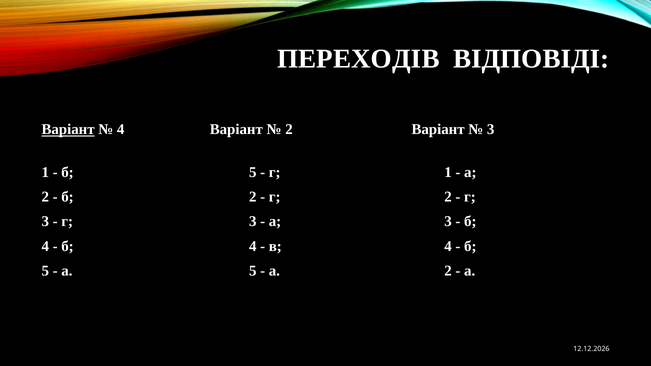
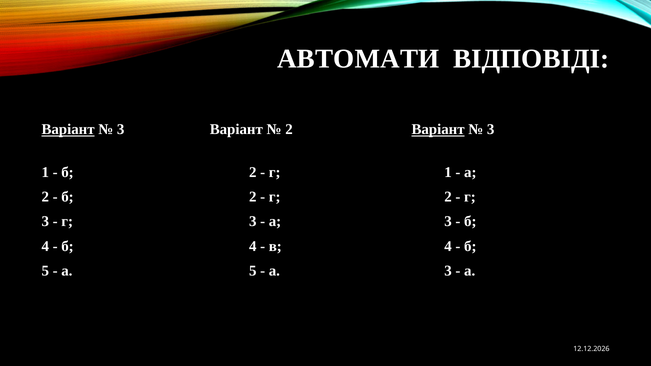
ПЕРЕХОДІВ: ПЕРЕХОДІВ -> АВТОМАТИ (358, 59)
4: 4 -> 3 (121, 130)
Варіант underline: none -> present (438, 130)
5: 5 -> 2 (253, 172)
2: 2 -> 3 (448, 271)
